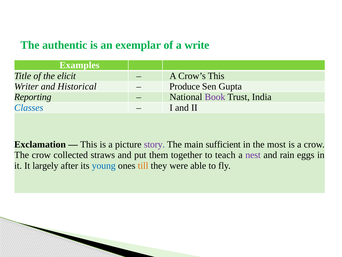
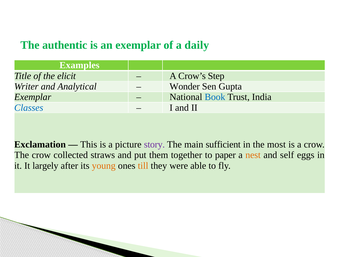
write: write -> daily (197, 45)
Crow’s This: This -> Step (216, 76)
Historical: Historical -> Analytical (77, 86)
Produce: Produce -> Wonder (185, 86)
Reporting: Reporting -> Exemplar (33, 97)
Book colour: purple -> blue (215, 97)
teach: teach -> paper (225, 155)
nest colour: purple -> orange (253, 155)
rain: rain -> self (287, 155)
young colour: blue -> orange (104, 165)
